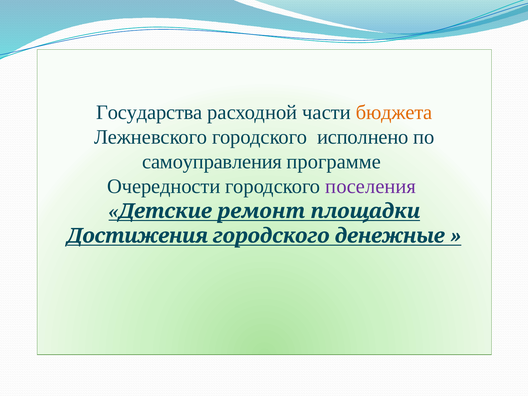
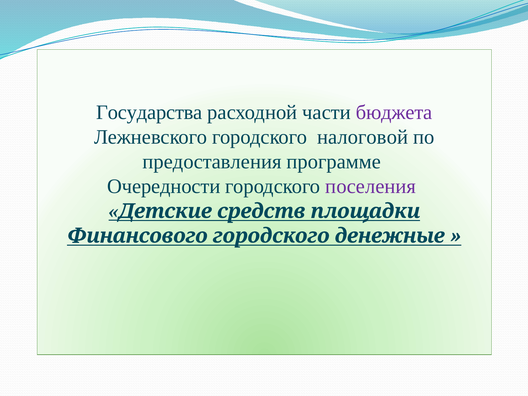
бюджета colour: orange -> purple (394, 113)
исполнено: исполнено -> налоговой (363, 137)
самоуправления: самоуправления -> предоставления (212, 162)
ремонт: ремонт -> средств (261, 211)
Достижения: Достижения -> Финансового (137, 236)
